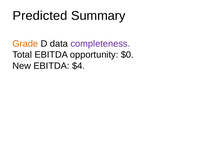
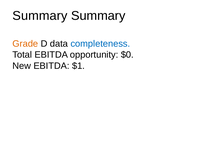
Predicted: Predicted -> Summary (40, 16)
completeness colour: purple -> blue (100, 44)
$4: $4 -> $1 (78, 66)
